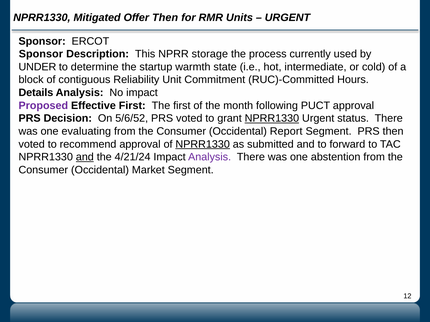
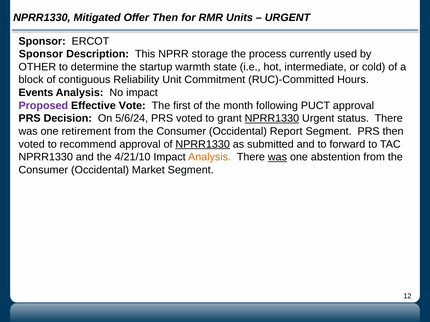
UNDER: UNDER -> OTHER (37, 67)
Details: Details -> Events (36, 93)
Effective First: First -> Vote (132, 106)
5/6/52: 5/6/52 -> 5/6/24 (132, 119)
evaluating: evaluating -> retirement (86, 132)
and underline: present -> none (85, 157)
4/21/24: 4/21/24 -> 4/21/10 (133, 157)
Analysis colour: purple -> orange (210, 157)
was underline: none -> present (277, 157)
